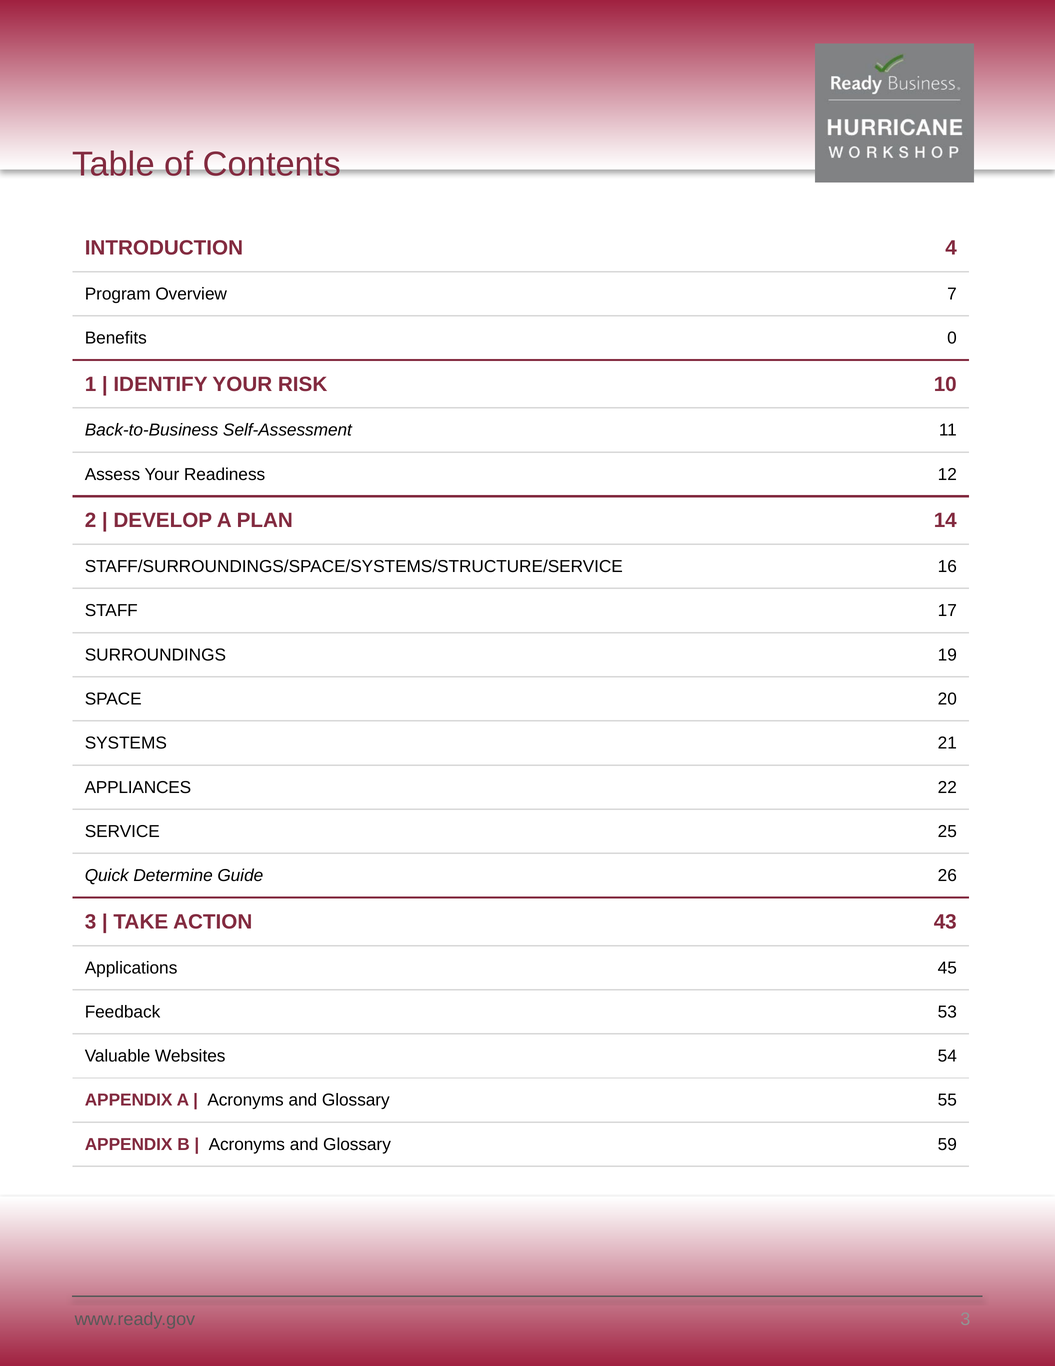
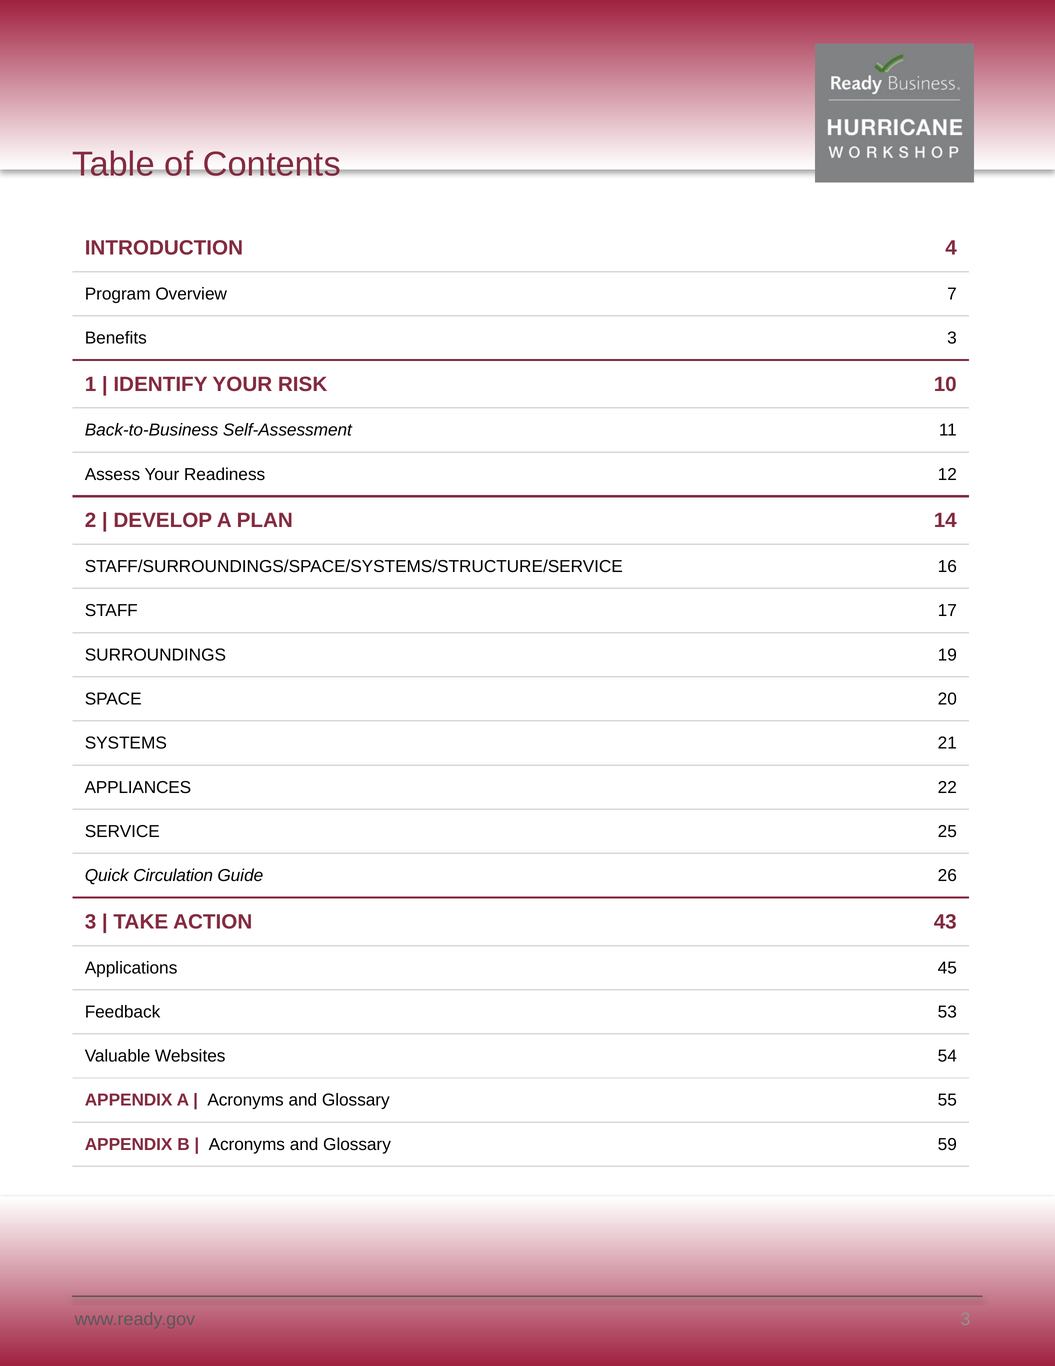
Benefits 0: 0 -> 3 (952, 338)
Determine: Determine -> Circulation (173, 875)
